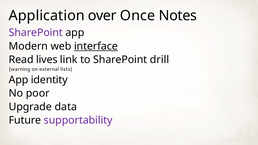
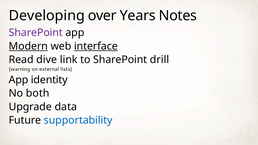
Application: Application -> Developing (47, 16)
Once: Once -> Years (138, 16)
Modern underline: none -> present (28, 46)
lives: lives -> dive (47, 60)
poor: poor -> both (38, 93)
supportability colour: purple -> blue (78, 120)
